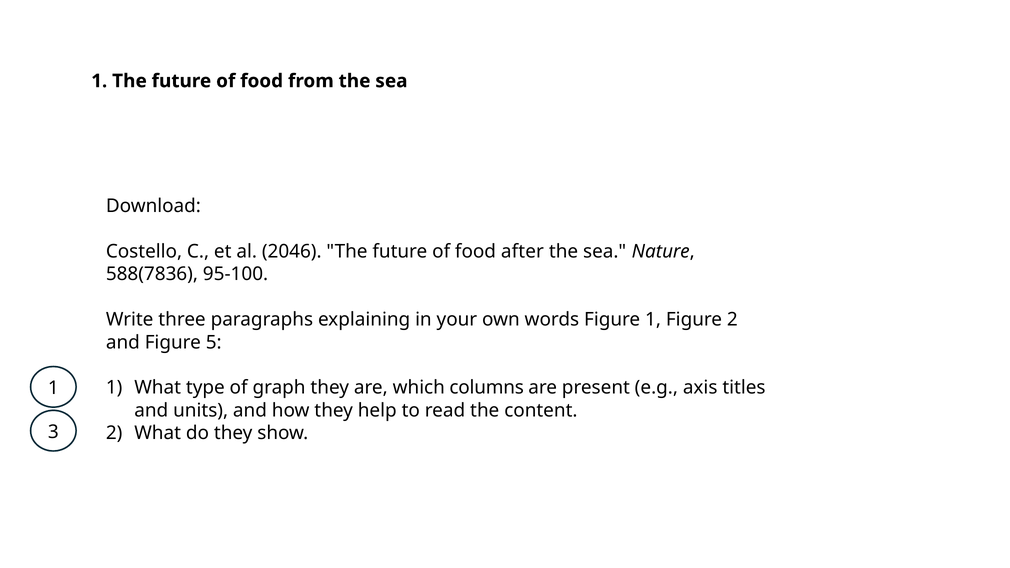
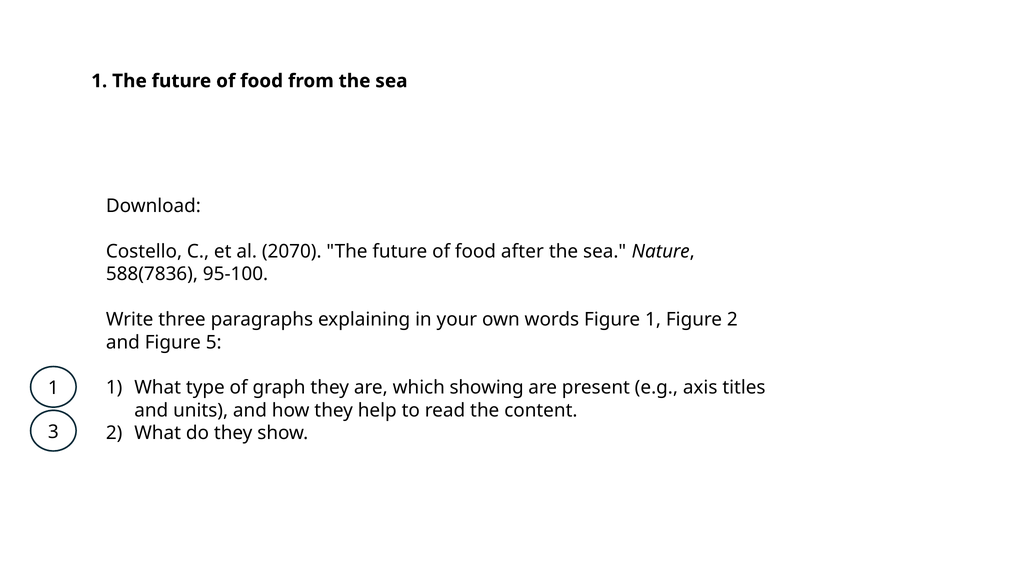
2046: 2046 -> 2070 (292, 251)
columns: columns -> showing (487, 388)
